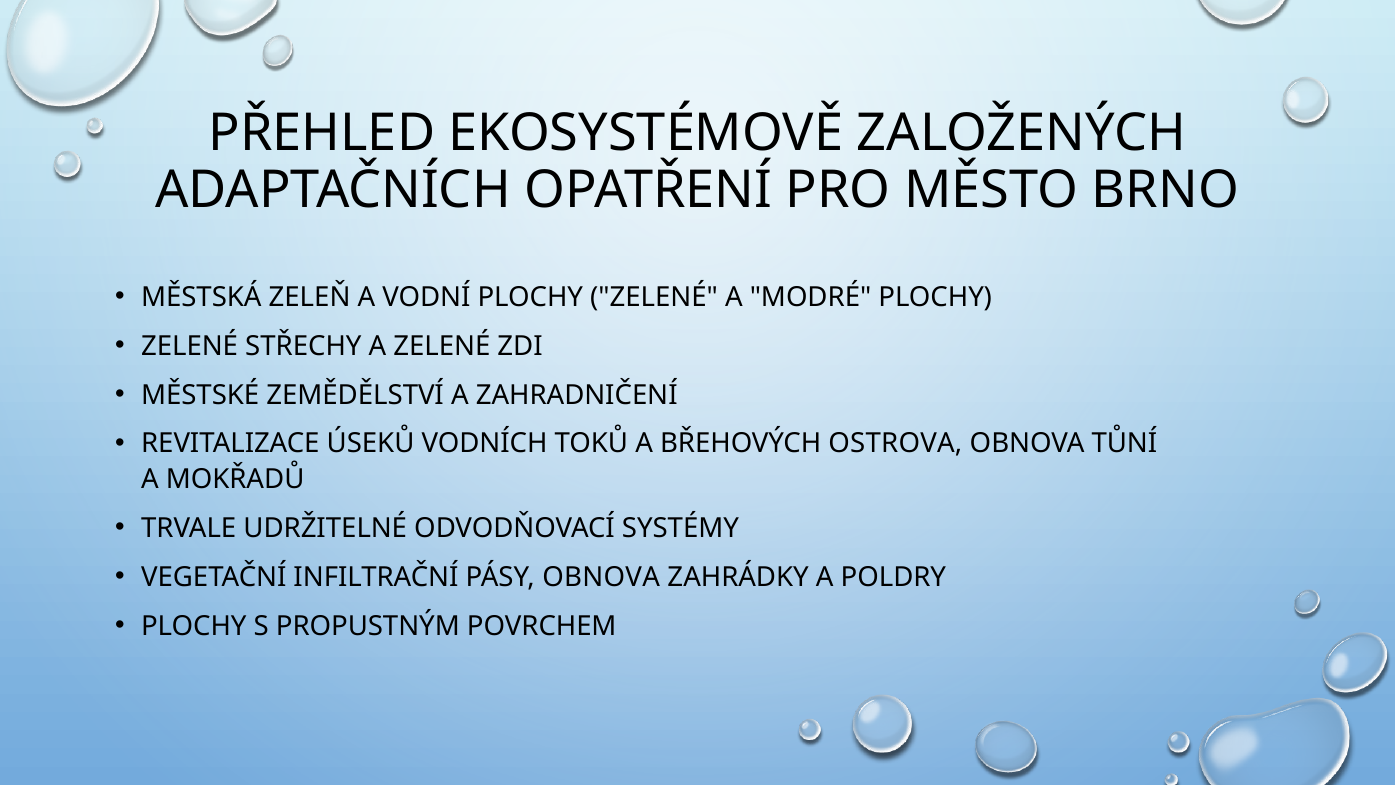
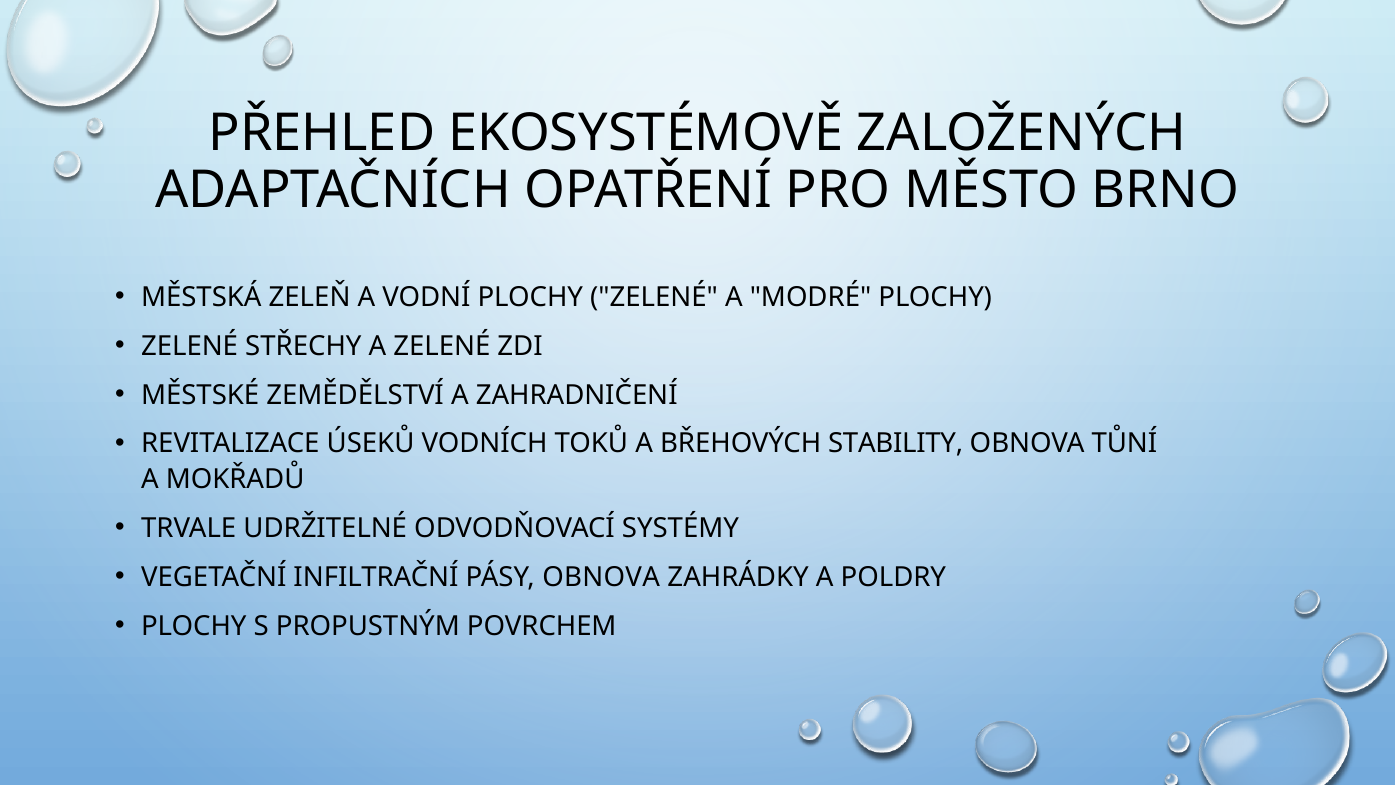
OSTROVA: OSTROVA -> STABILITY (896, 444)
